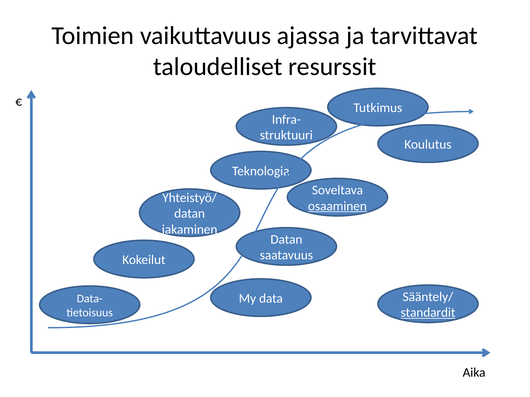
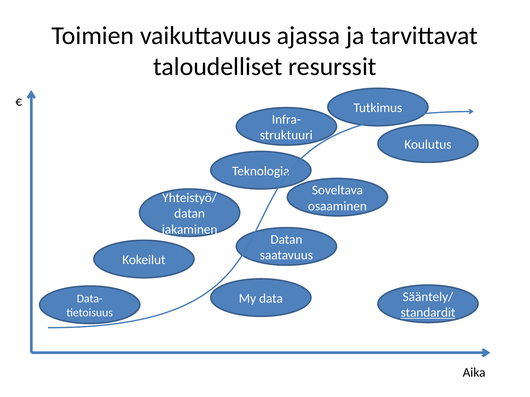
osaaminen underline: present -> none (337, 206)
